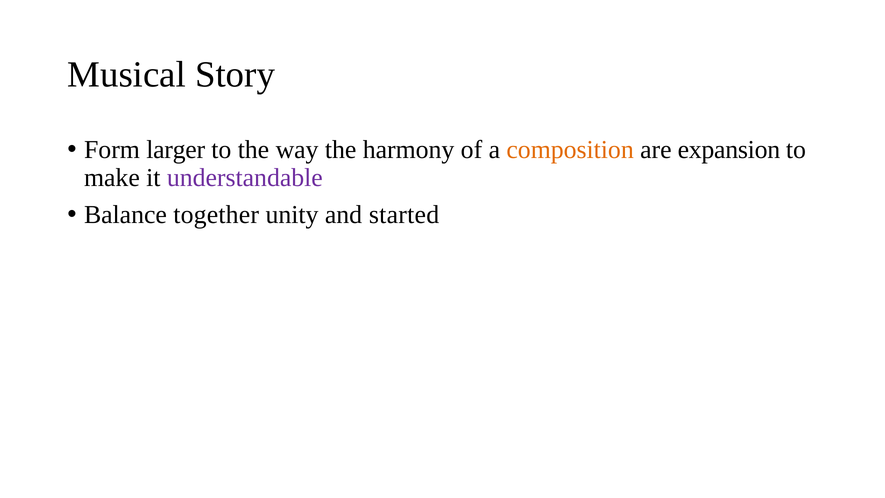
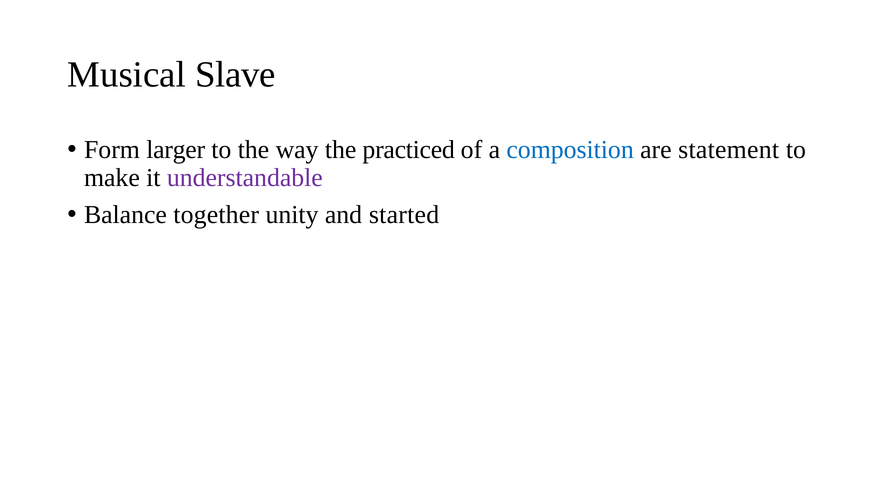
Story: Story -> Slave (235, 74)
harmony: harmony -> practiced (409, 150)
composition colour: orange -> blue (570, 150)
expansion: expansion -> statement (729, 150)
